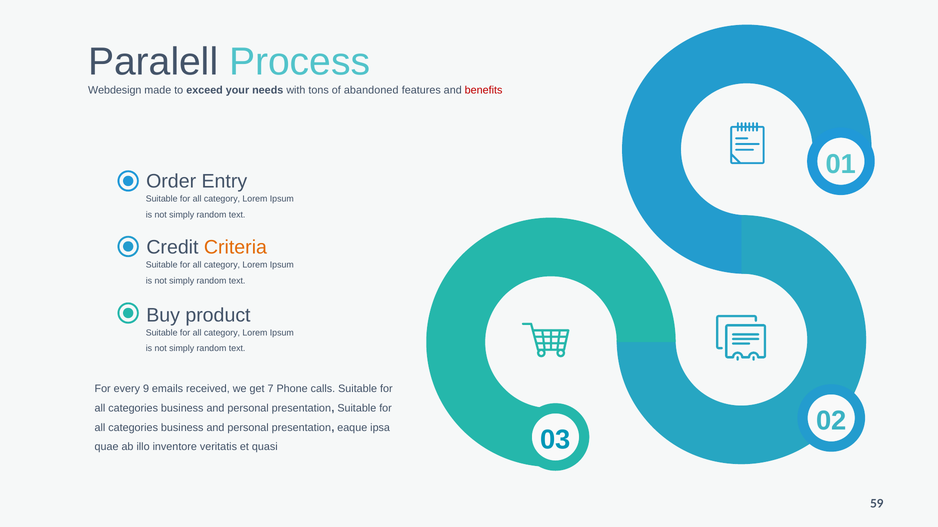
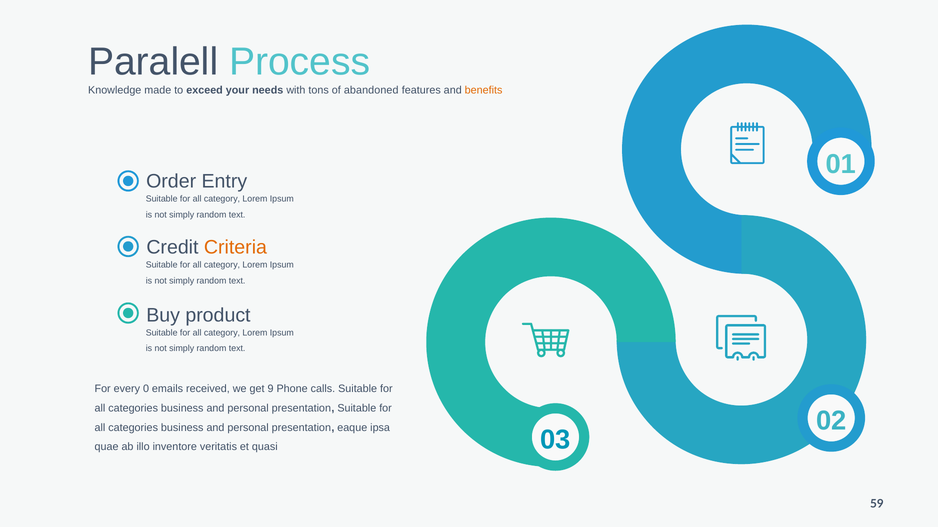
Webdesign: Webdesign -> Knowledge (115, 90)
benefits colour: red -> orange (484, 90)
9: 9 -> 0 (146, 389)
7: 7 -> 9 (270, 389)
